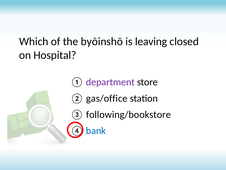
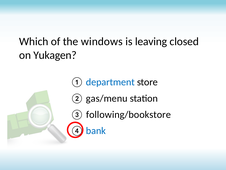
byōinshō: byōinshō -> windows (102, 41)
Hospital: Hospital -> Yukagen (55, 55)
department colour: purple -> blue (110, 82)
gas/office: gas/office -> gas/menu (107, 98)
